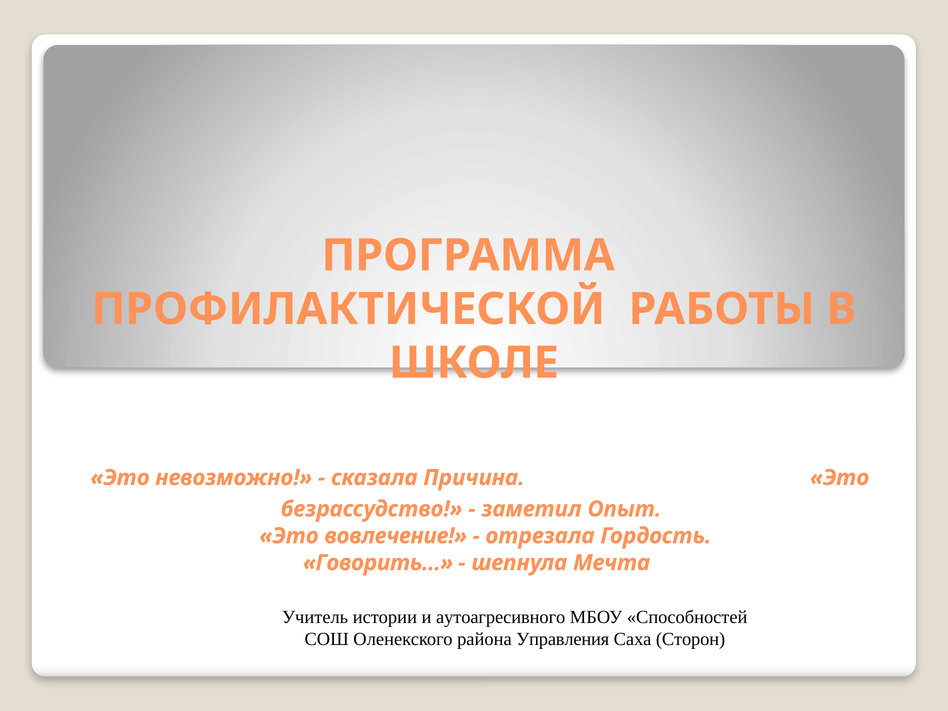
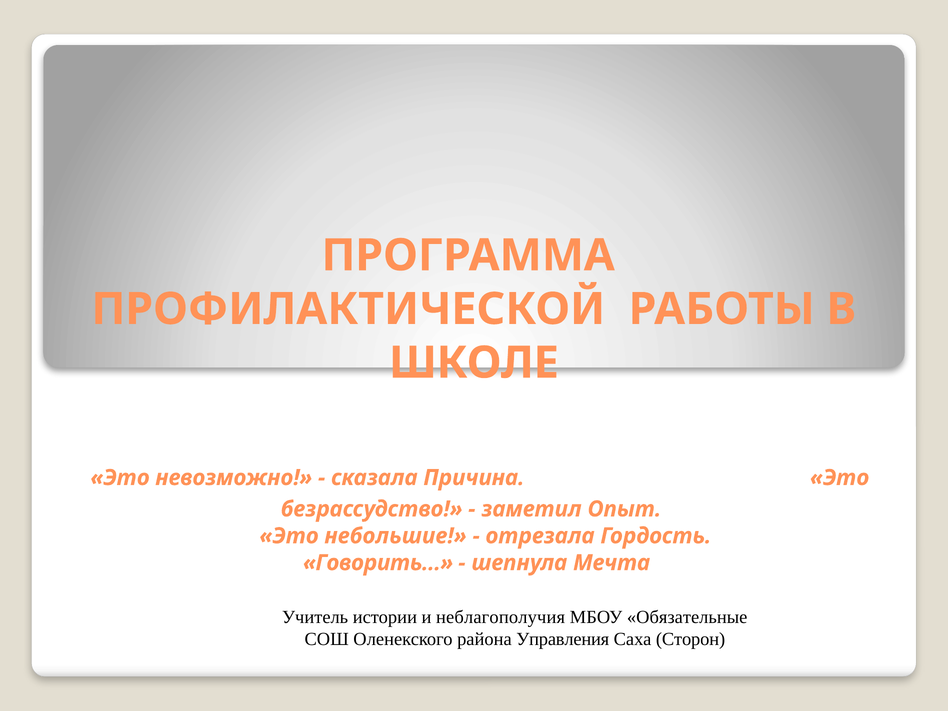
вовлечение: вовлечение -> небольшие (396, 536)
аутоагресивного: аутоагресивного -> неблагополучия (501, 617)
Способностей: Способностей -> Обязательные (687, 617)
